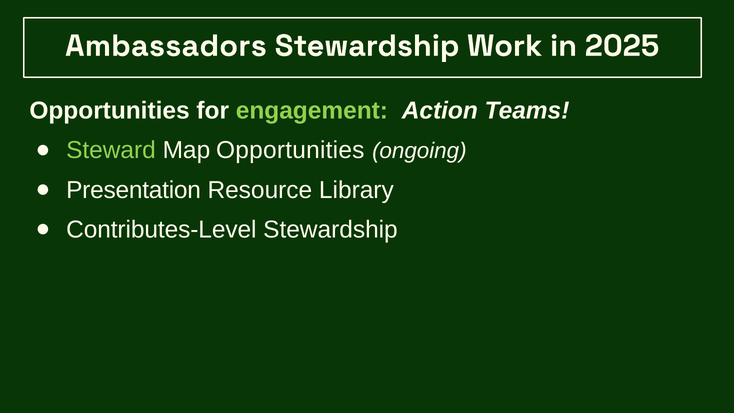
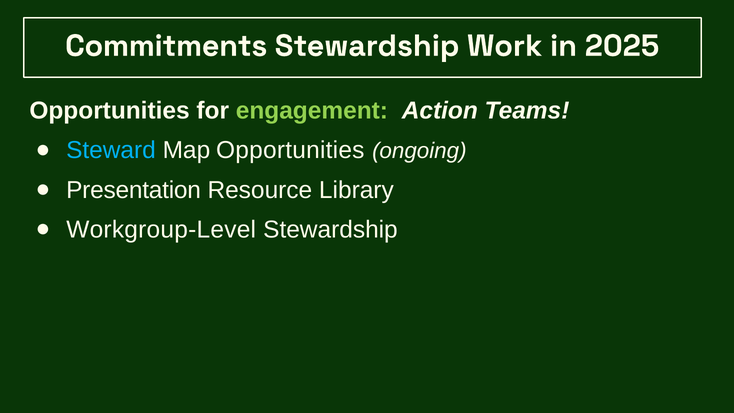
Ambassadors: Ambassadors -> Commitments (166, 46)
Steward colour: light green -> light blue (111, 150)
Contributes-Level: Contributes-Level -> Workgroup-Level (161, 229)
